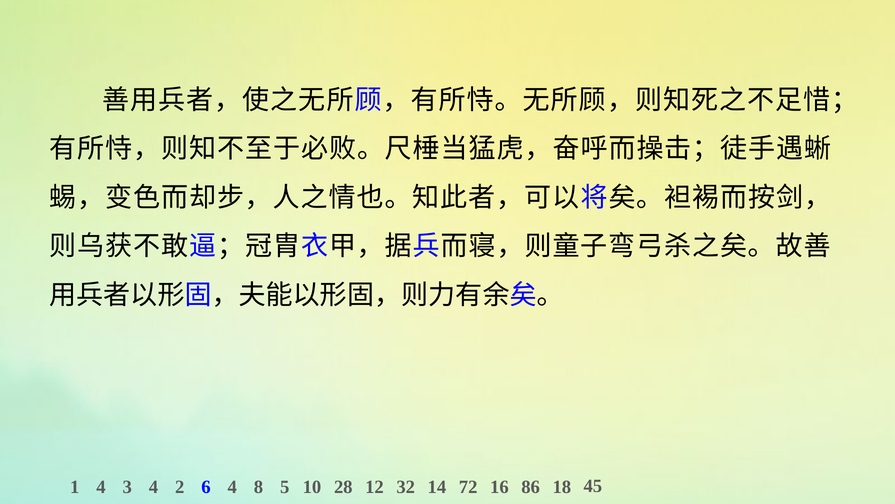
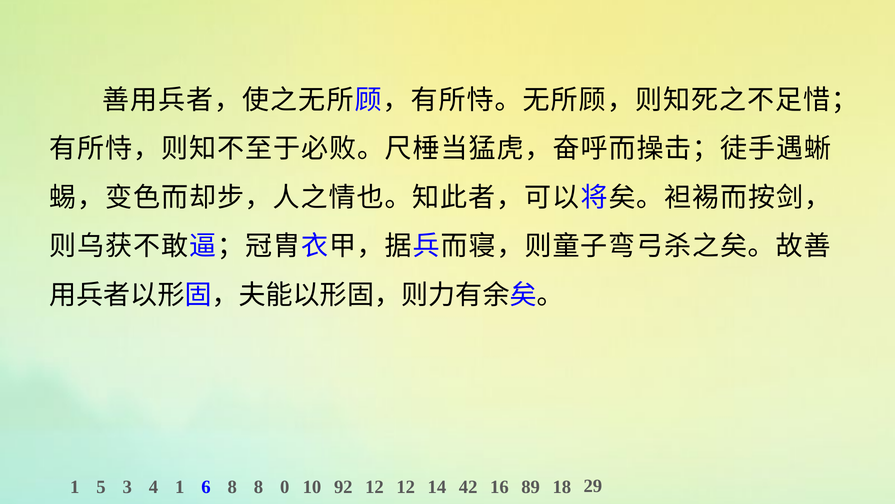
1 4: 4 -> 5 (101, 487)
4 2: 2 -> 1 (180, 487)
6 4: 4 -> 8 (232, 487)
5: 5 -> 0 (285, 487)
28: 28 -> 92 (343, 487)
12 32: 32 -> 12 (406, 487)
72: 72 -> 42 (468, 487)
86: 86 -> 89 (531, 487)
45: 45 -> 29 (593, 486)
